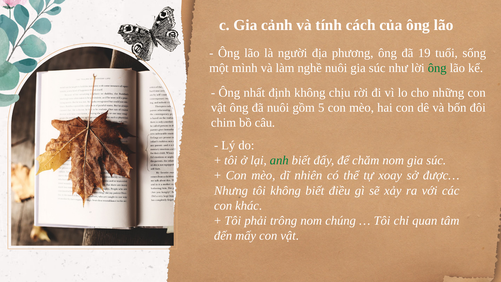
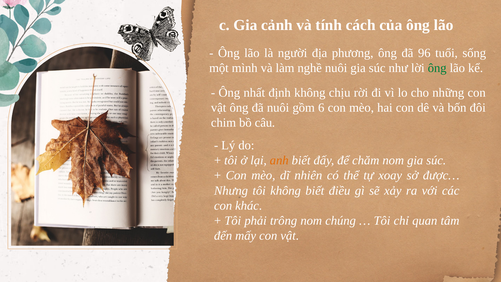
19: 19 -> 96 (424, 53)
5: 5 -> 6 (321, 108)
anh colour: green -> orange (279, 160)
